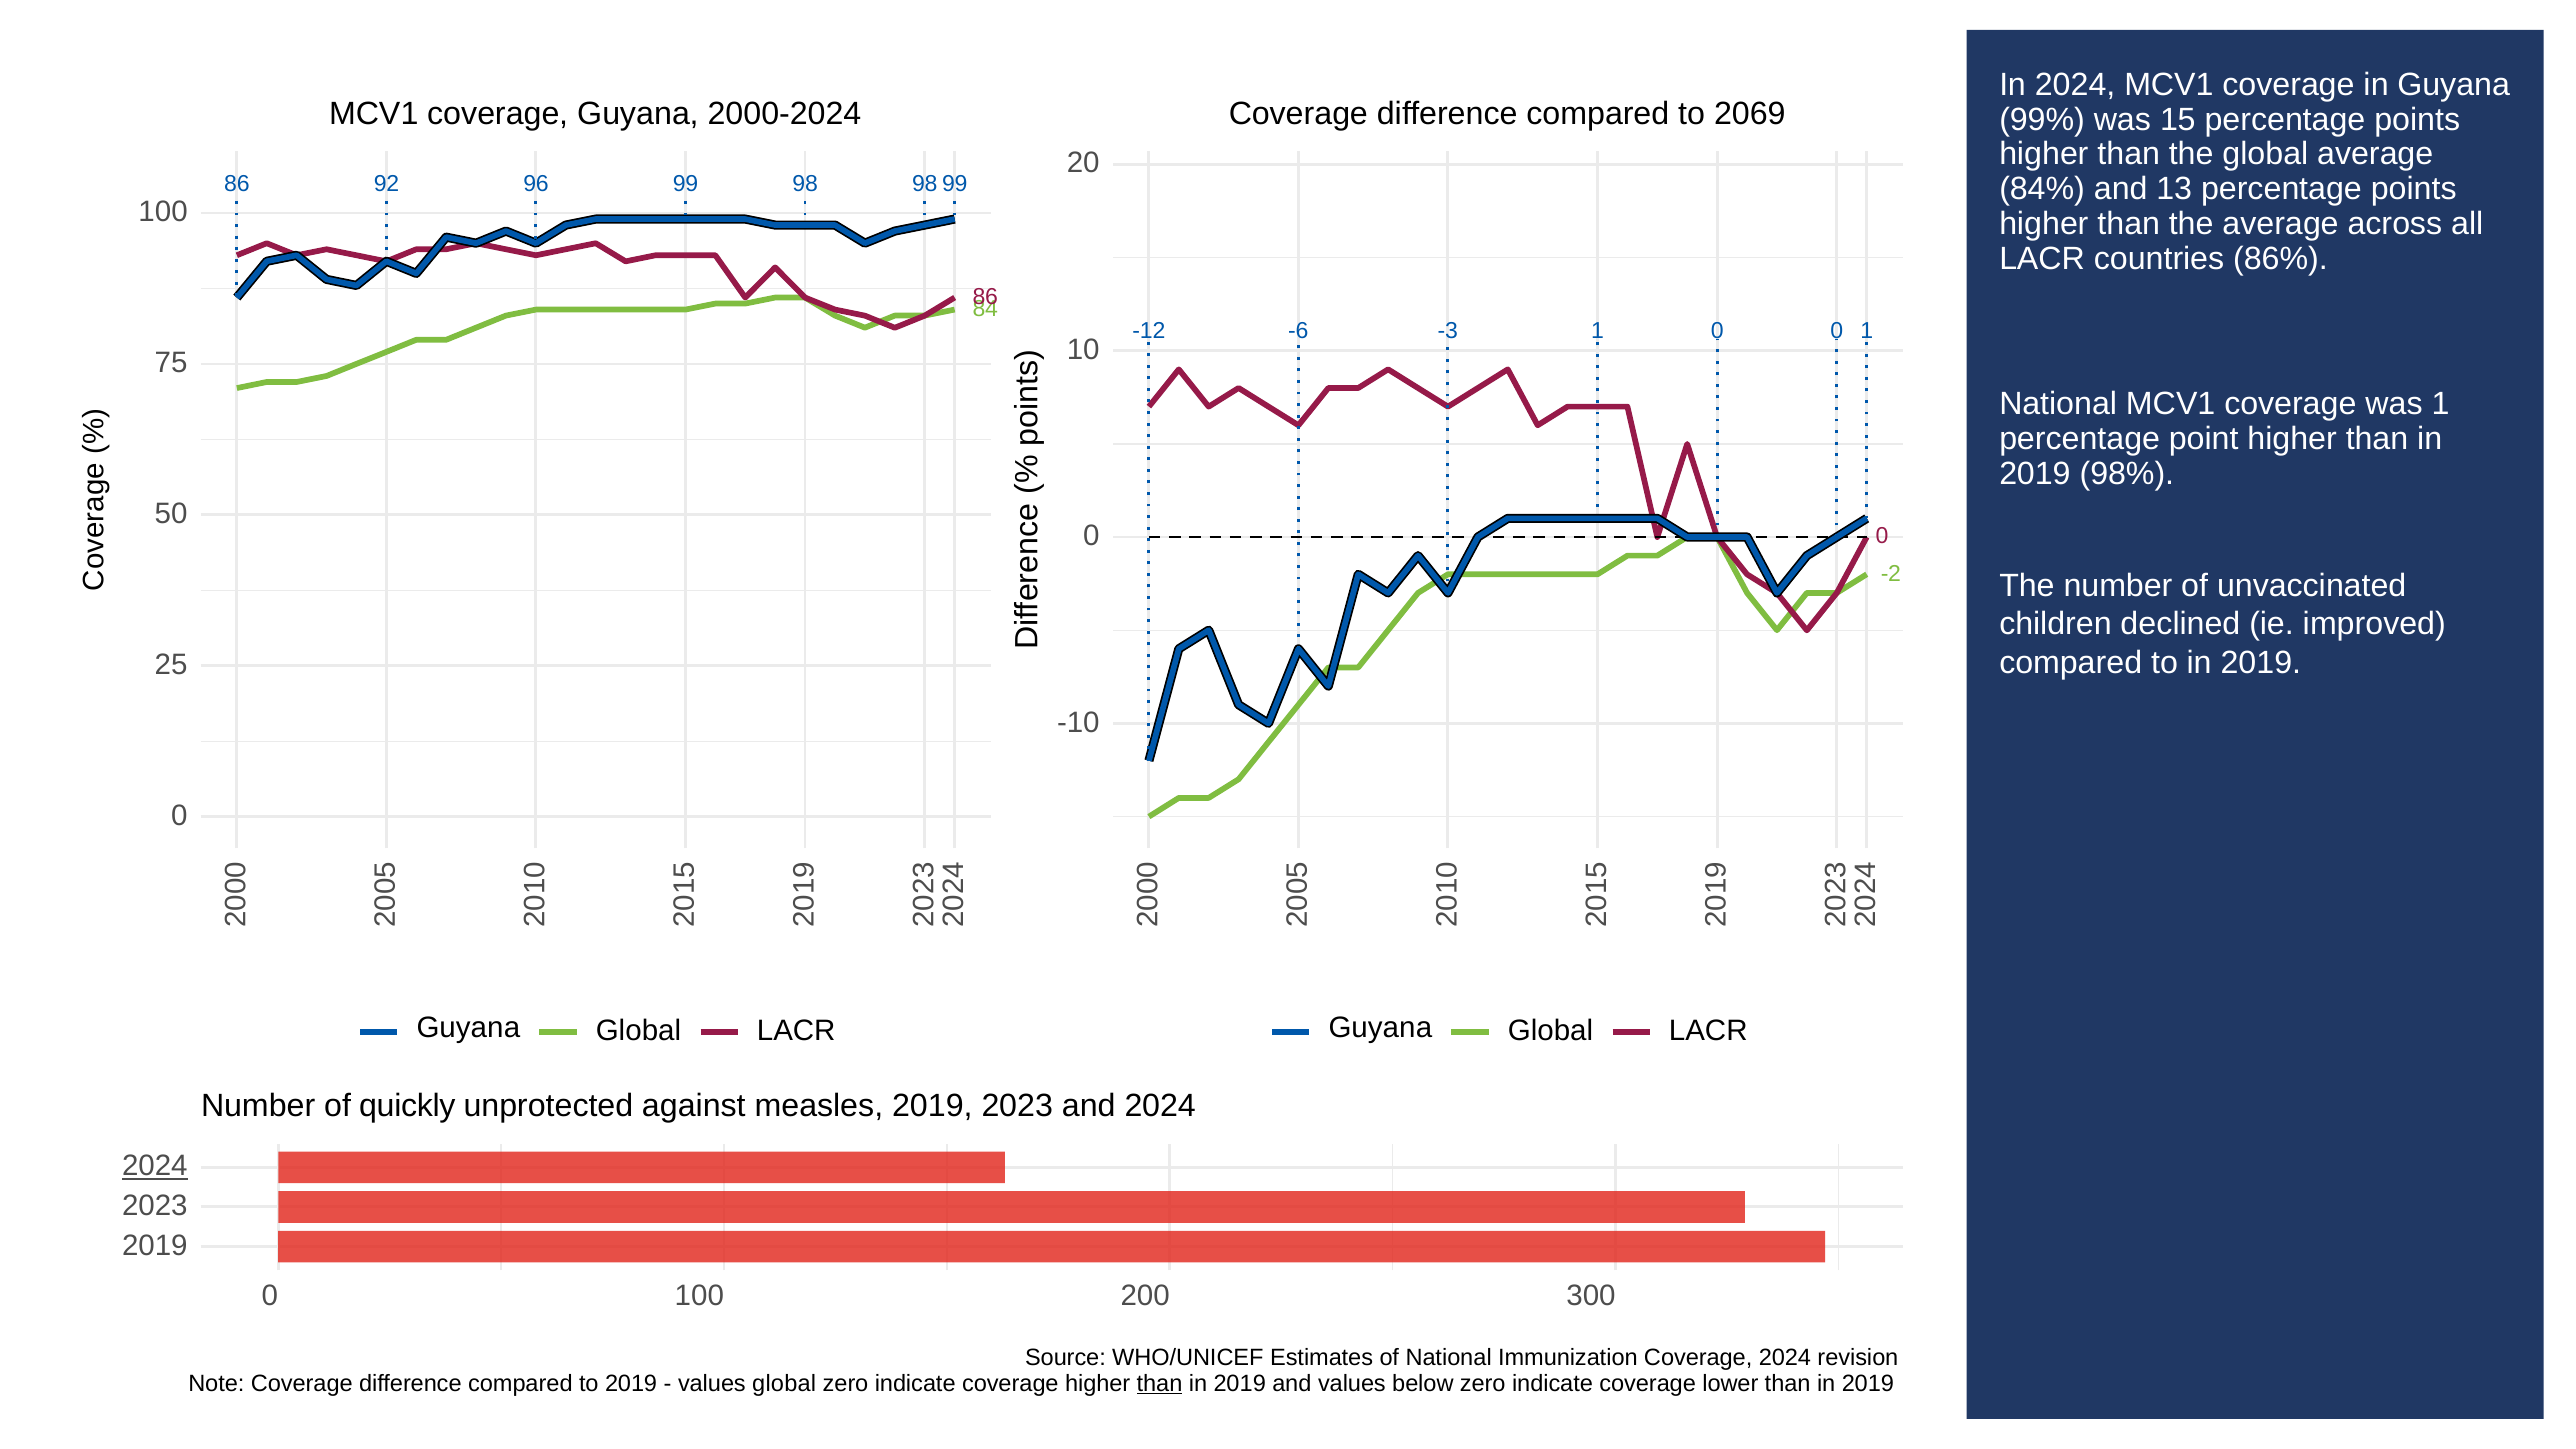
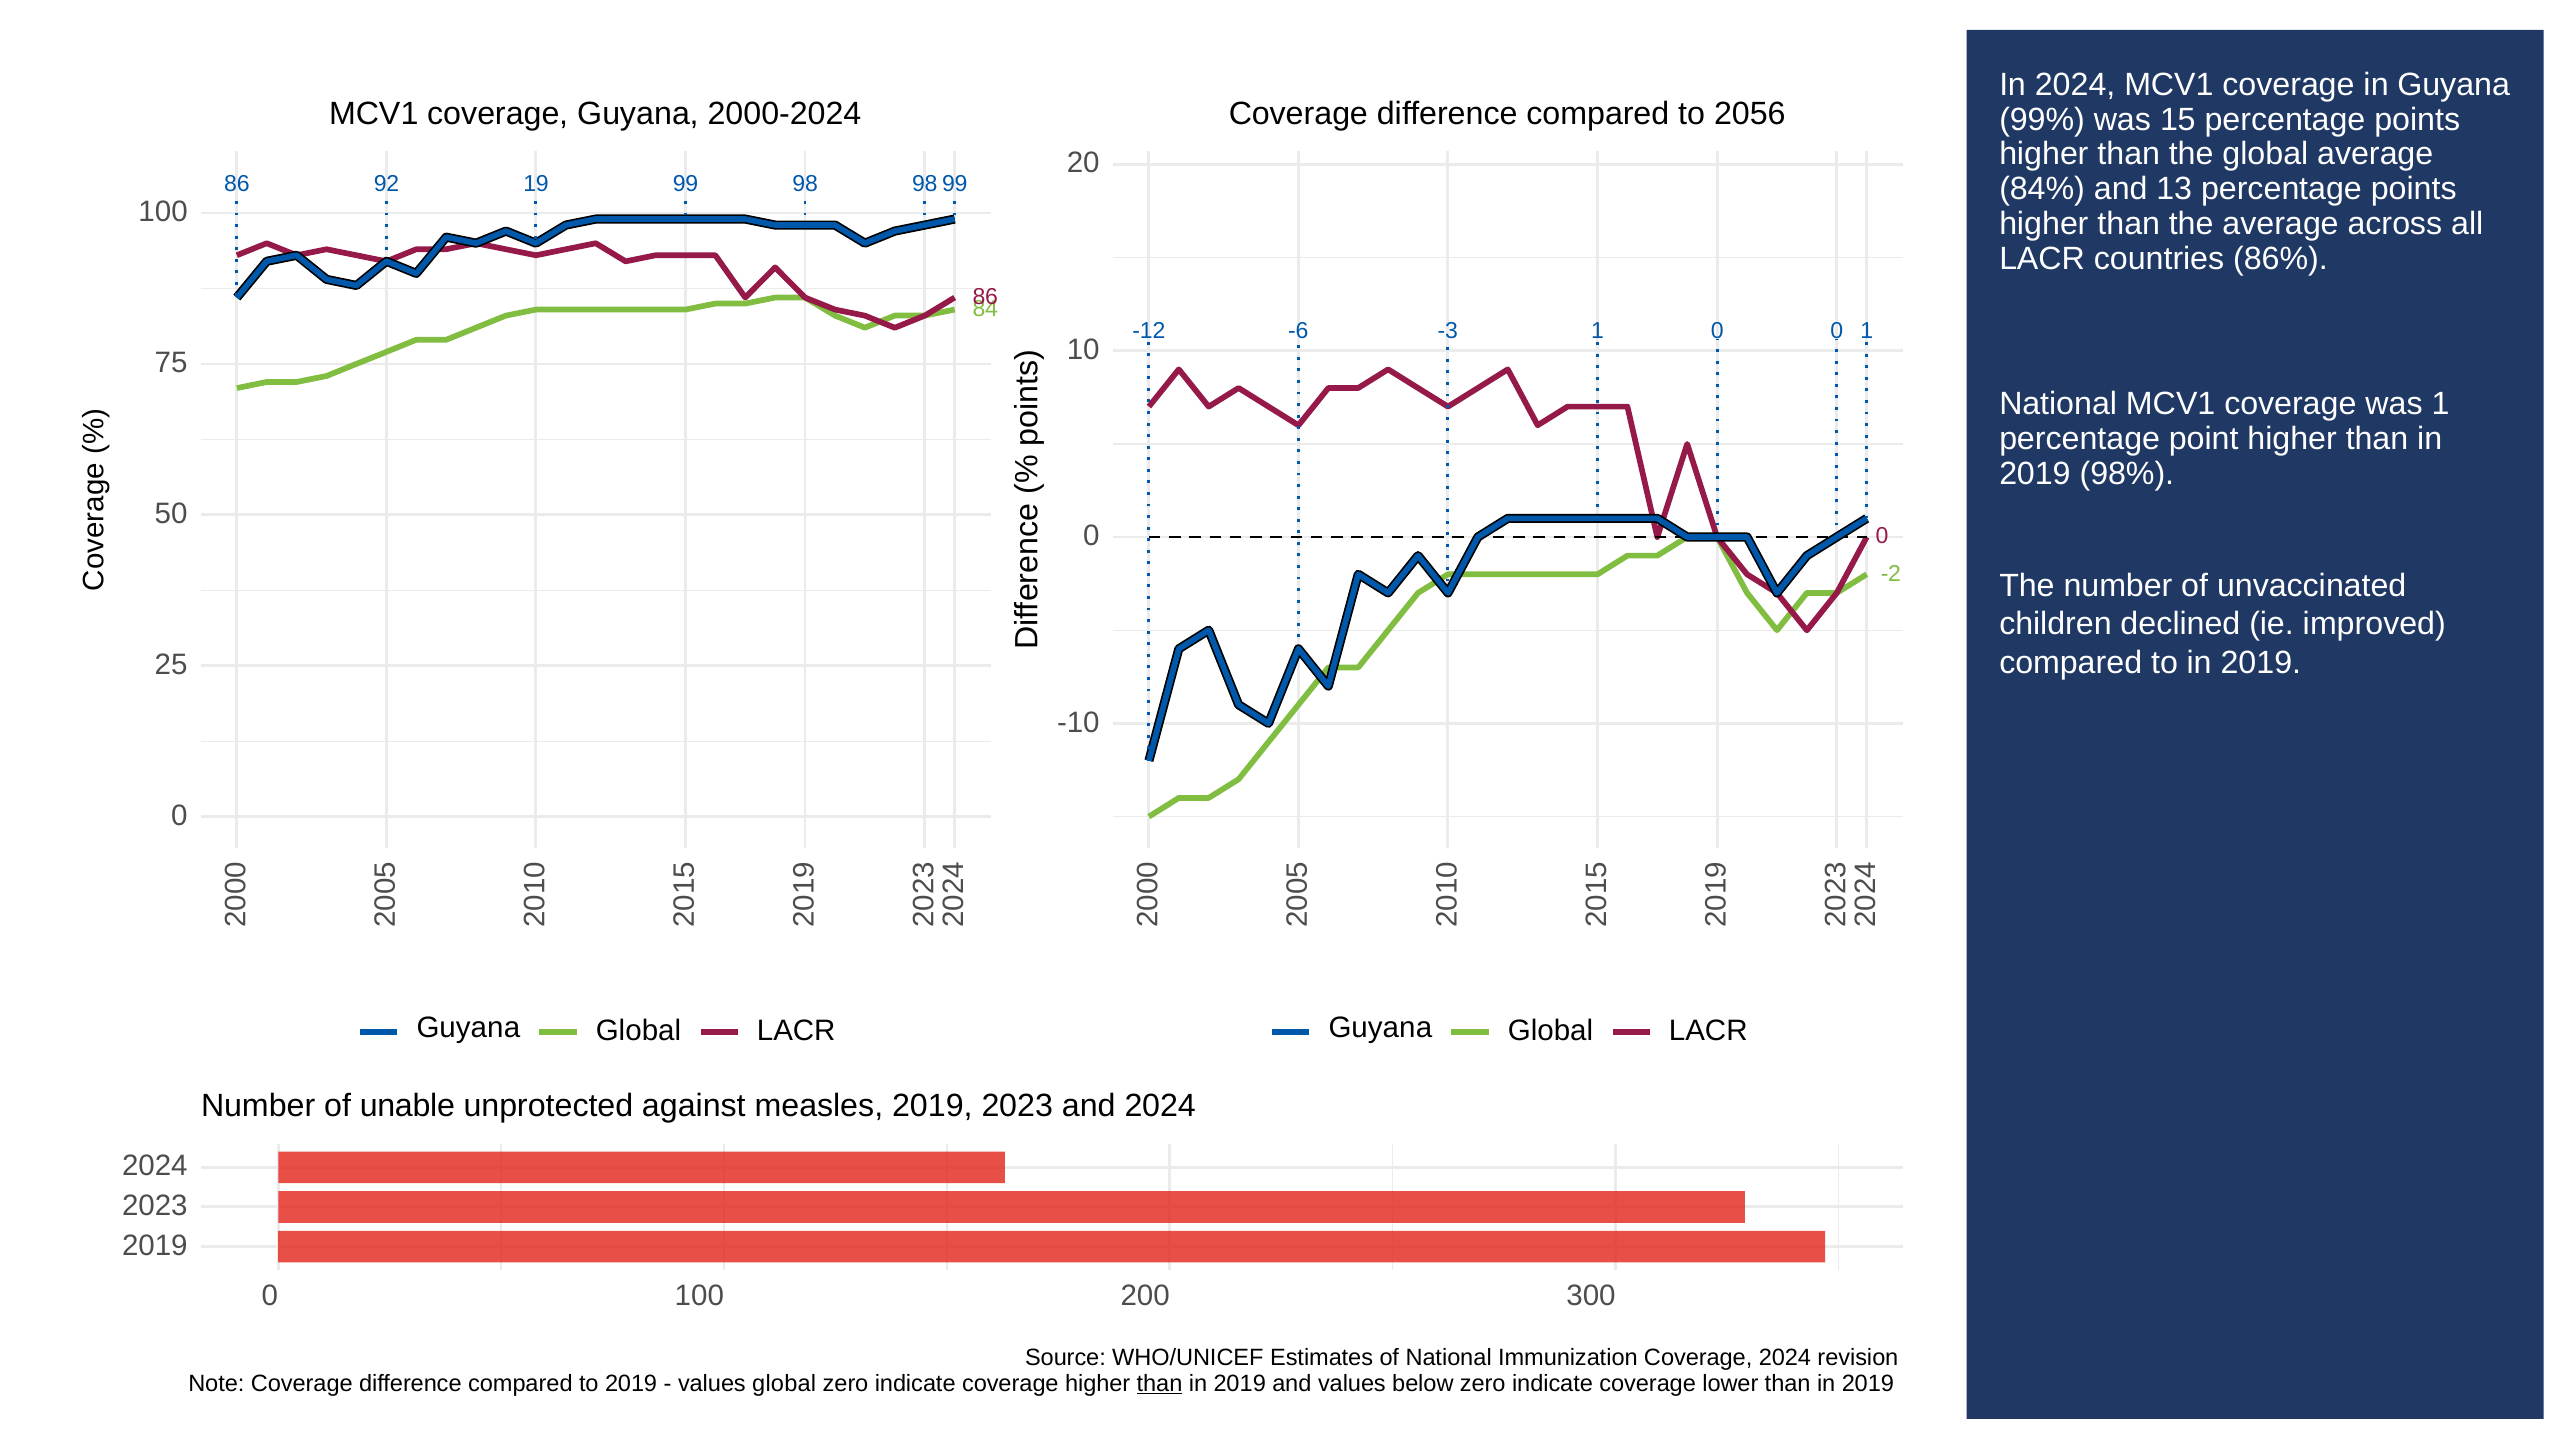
2069: 2069 -> 2056 (1750, 114)
96: 96 -> 19 (536, 184)
quickly: quickly -> unable (407, 1106)
2024 underline: present -> none (155, 1166)
